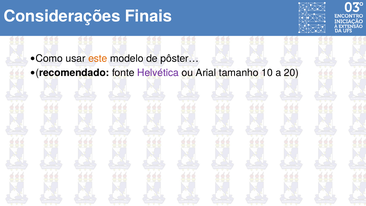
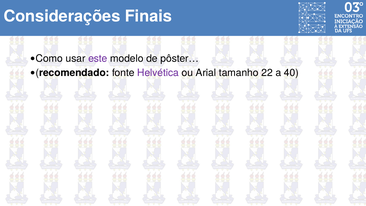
este colour: orange -> purple (98, 59)
10: 10 -> 22 (267, 73)
20: 20 -> 40 (291, 73)
